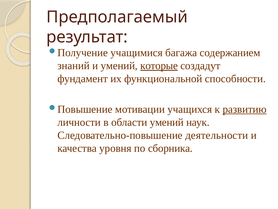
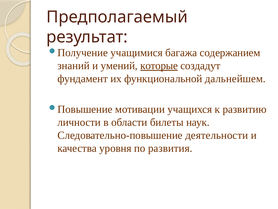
способности: способности -> дальнейшем (235, 79)
развитию underline: present -> none (245, 109)
области умений: умений -> билеты (167, 122)
сборника: сборника -> развития (170, 148)
